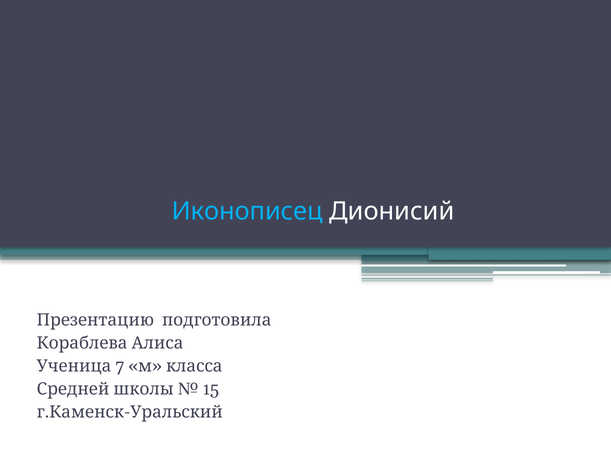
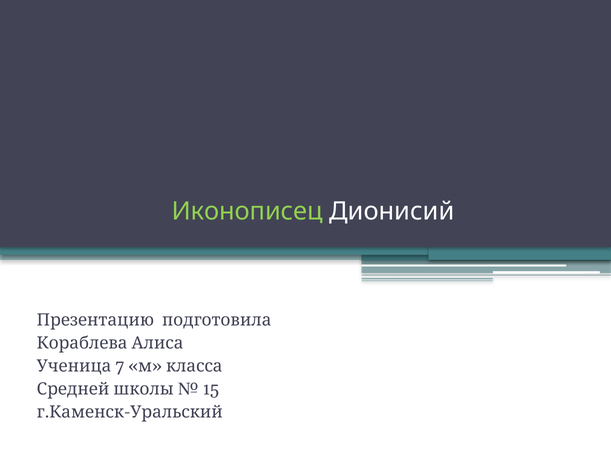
Иконописец colour: light blue -> light green (247, 212)
